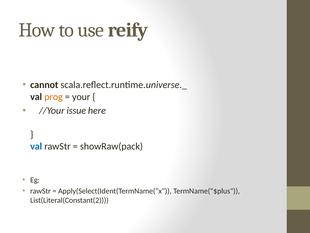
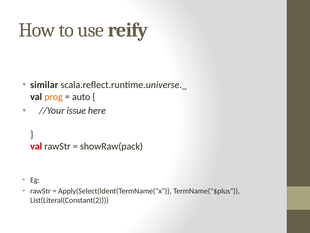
cannot: cannot -> similar (44, 85)
your: your -> auto (81, 97)
val colour: blue -> red (36, 146)
